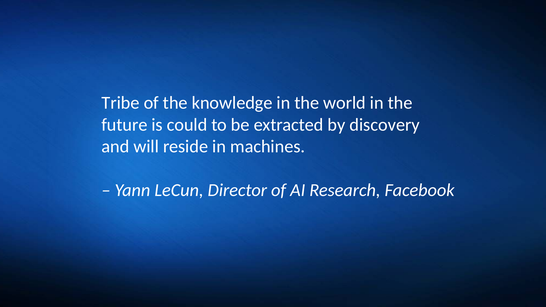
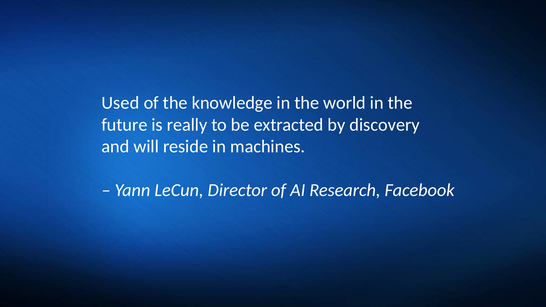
Tribe: Tribe -> Used (120, 103)
could: could -> really (187, 125)
